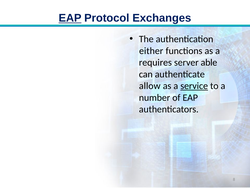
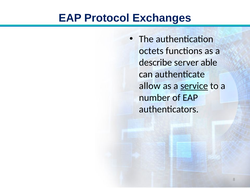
EAP underline: present -> none (70, 18)
either: either -> octets (151, 51)
requires: requires -> describe (155, 62)
